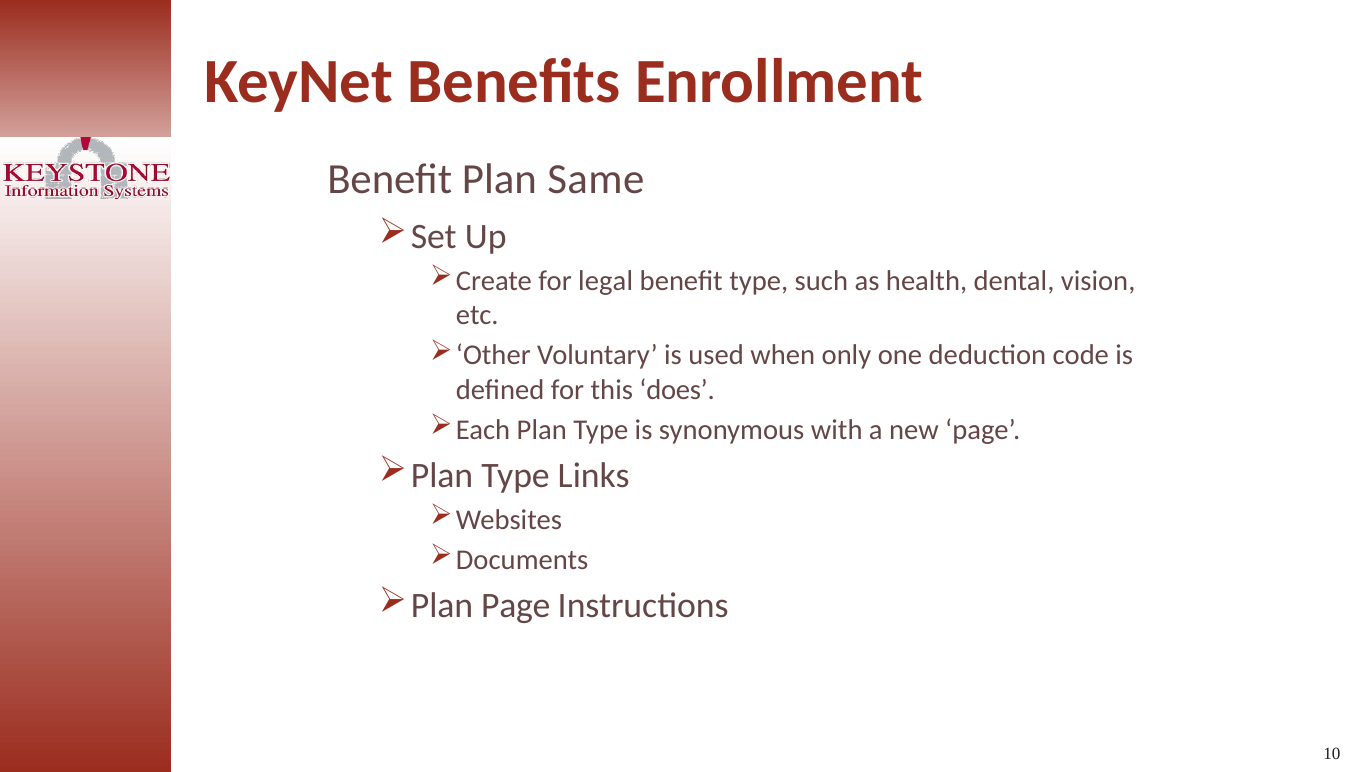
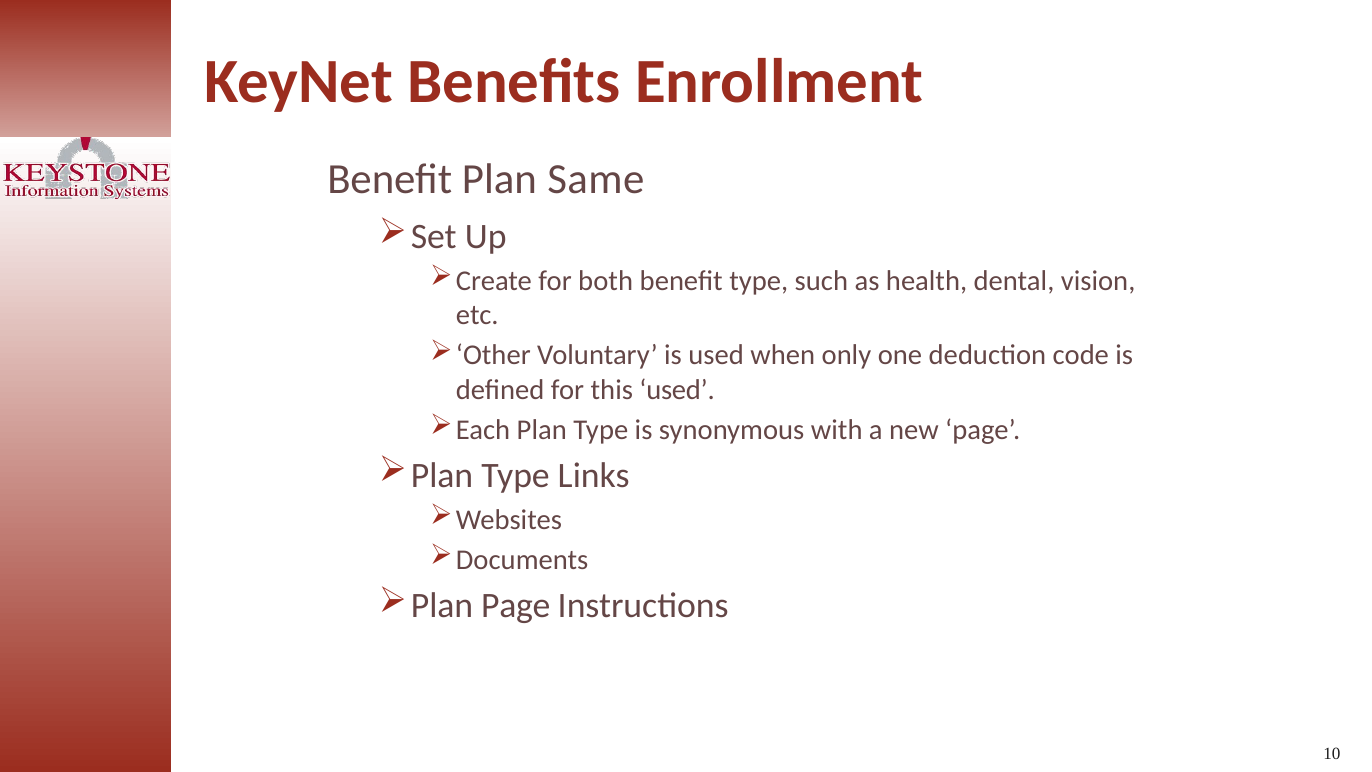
legal: legal -> both (606, 281)
this does: does -> used (677, 390)
